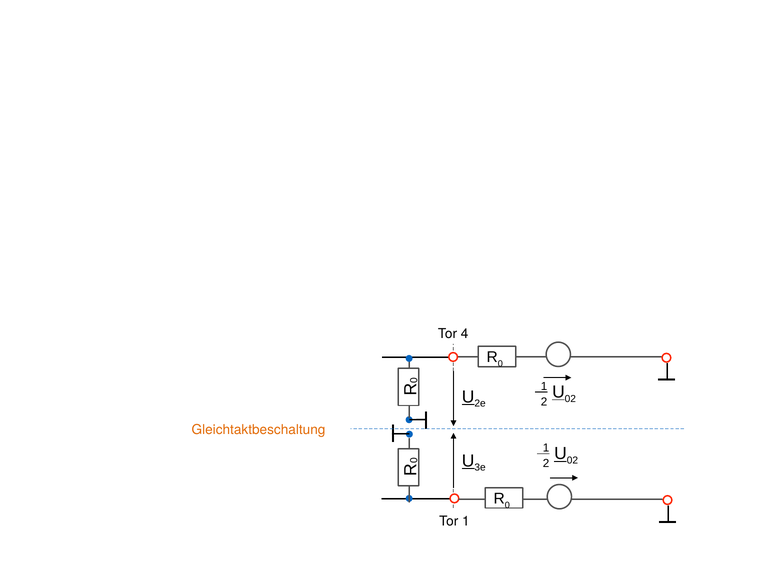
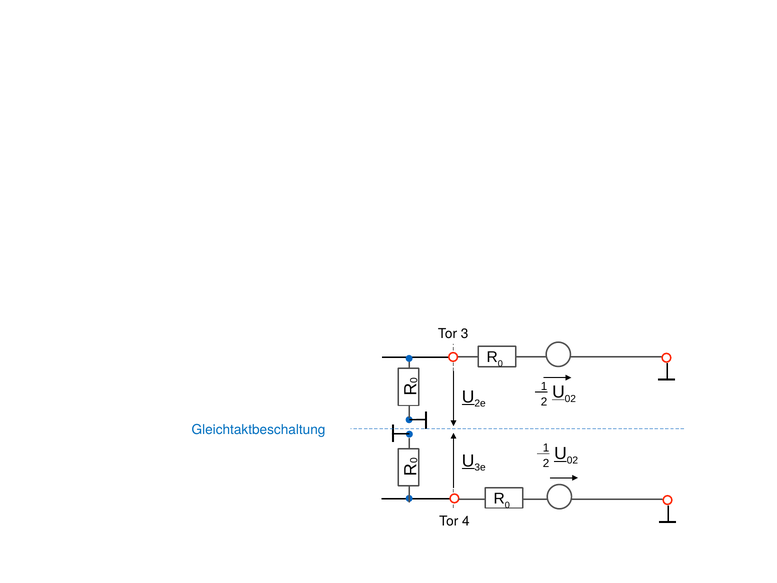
4: 4 -> 3 (465, 334)
Gleichtaktbeschaltung colour: orange -> blue (258, 429)
Tor 1: 1 -> 4 (466, 521)
